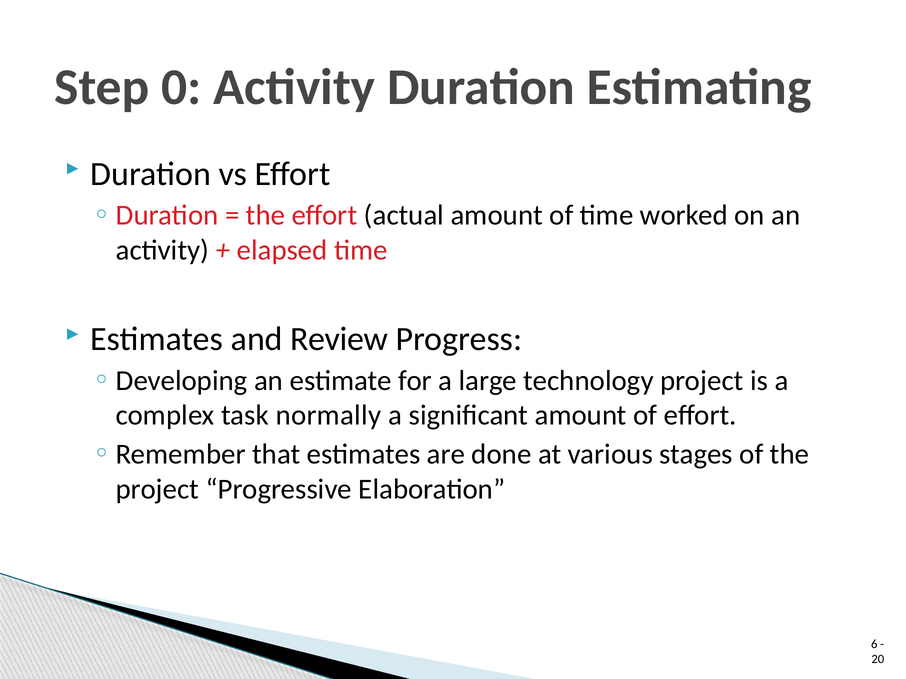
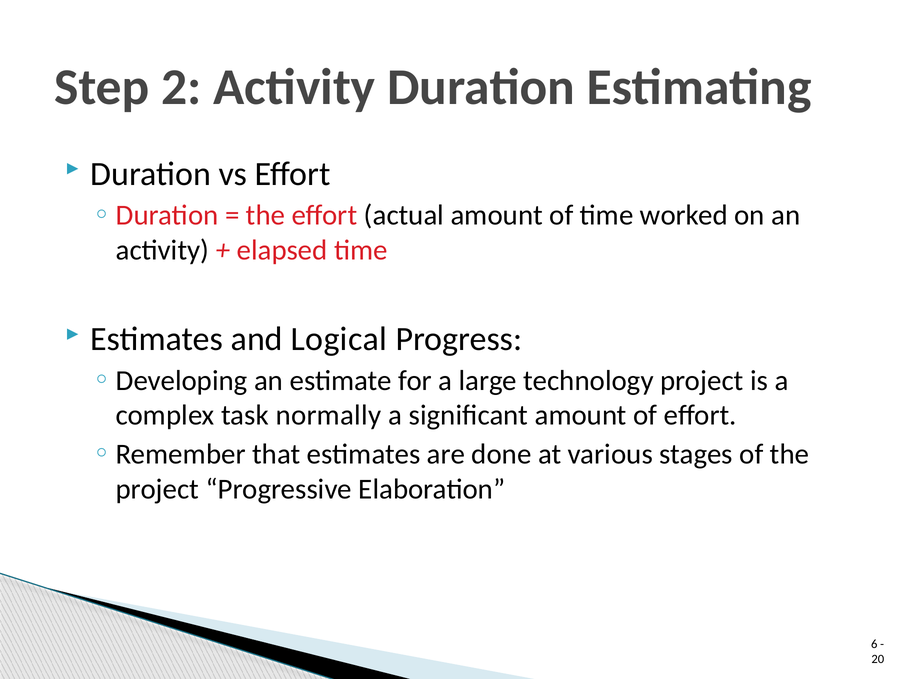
0: 0 -> 2 (181, 87)
Review: Review -> Logical (339, 339)
